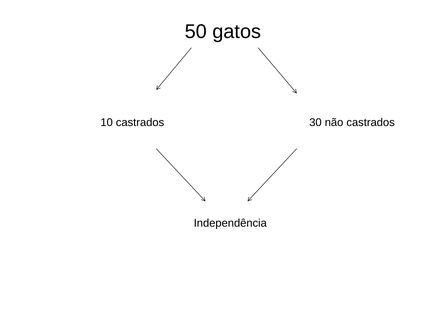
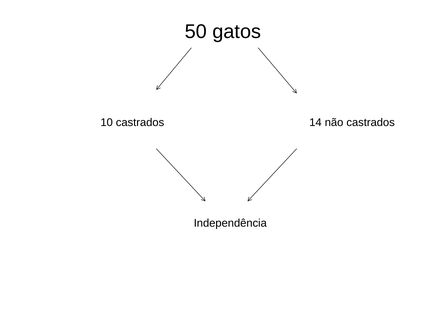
30: 30 -> 14 (316, 123)
